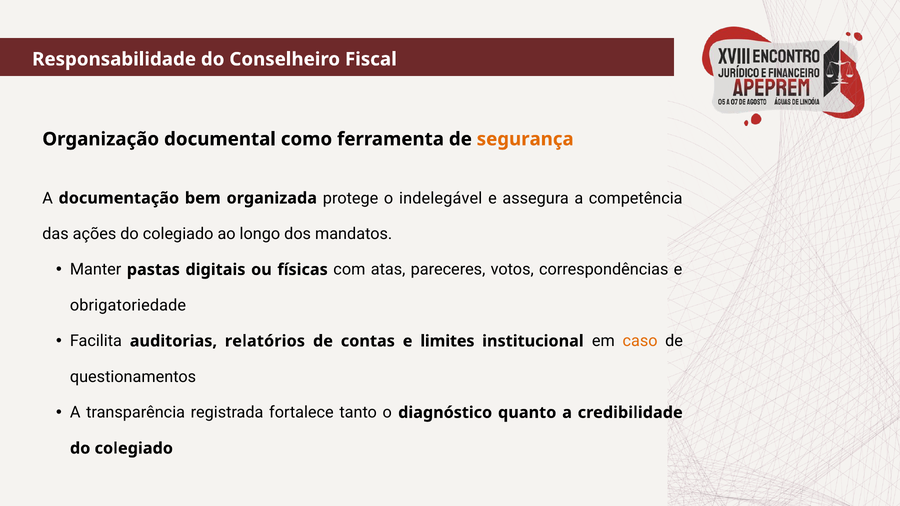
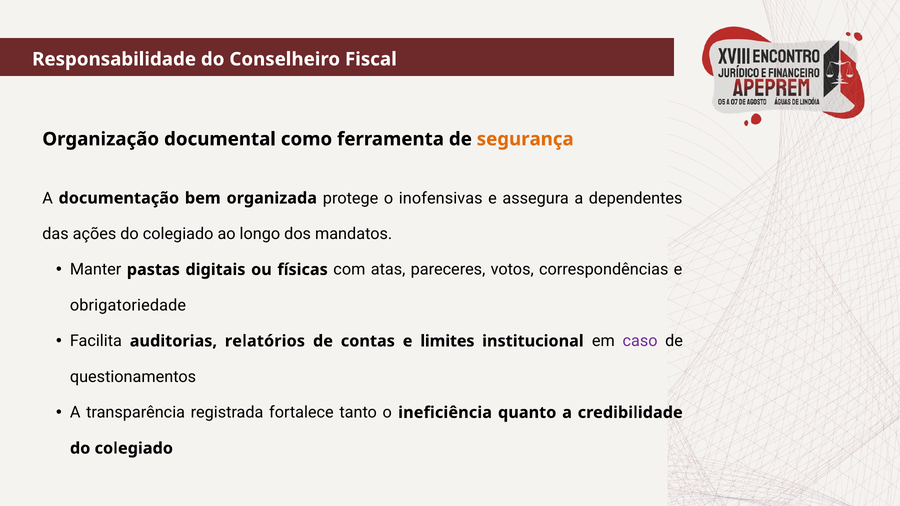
indelegável: indelegável -> inofensivas (441, 198)
competência: competência -> dependentes (636, 198)
caso colour: orange -> purple (640, 341)
diagnóstico: diagnóstico -> ineficiência (445, 413)
